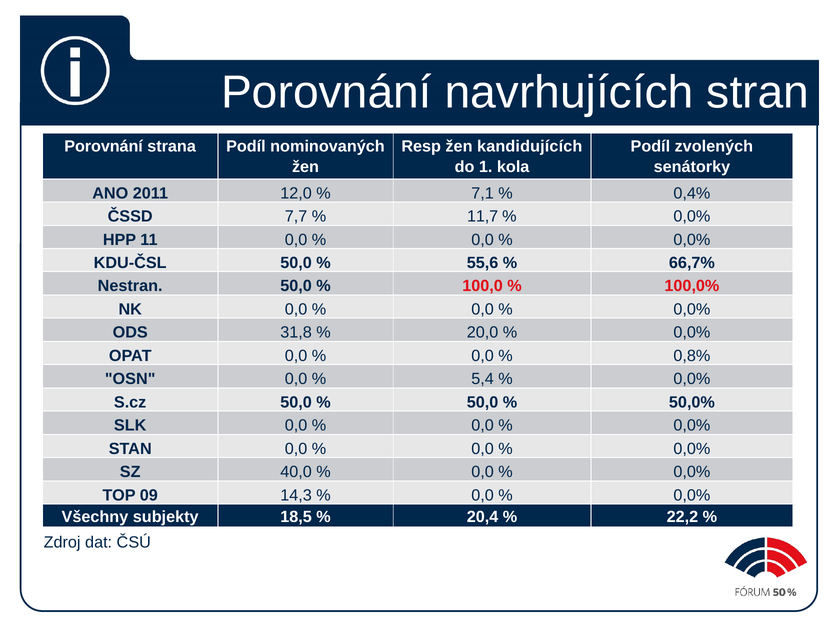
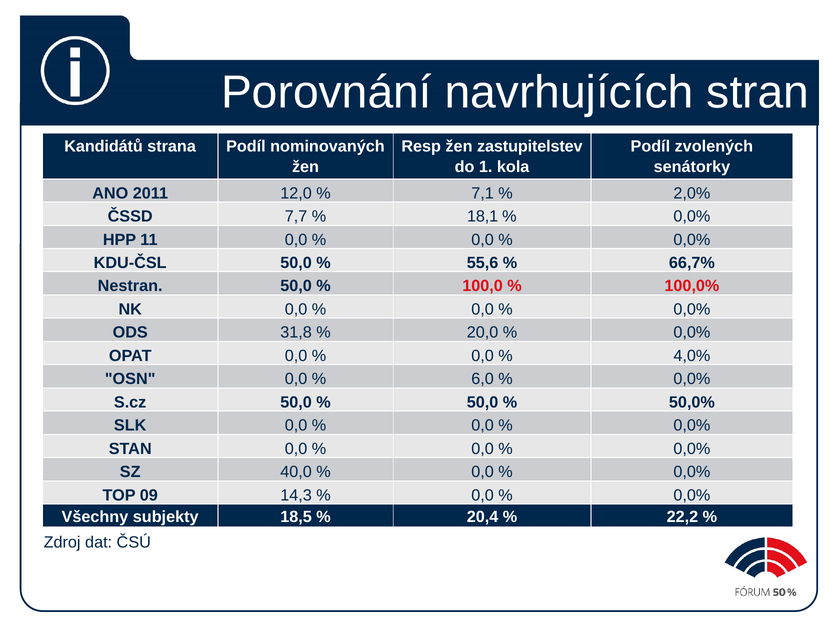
Porovnání: Porovnání -> Kandidátů (104, 146)
kandidujících: kandidujících -> zastupitelstev (530, 146)
0,4%: 0,4% -> 2,0% (692, 193)
11,7: 11,7 -> 18,1 (483, 216)
0,8%: 0,8% -> 4,0% (692, 356)
5,4: 5,4 -> 6,0 (483, 379)
